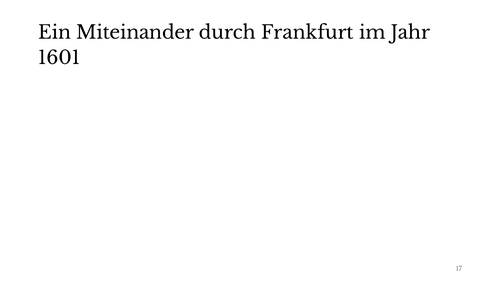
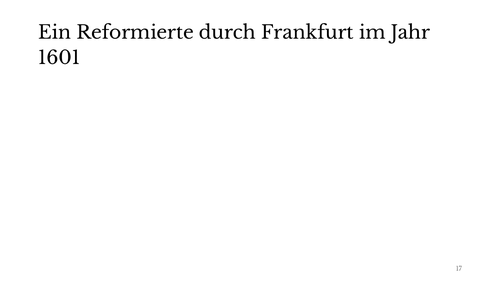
Miteinander: Miteinander -> Reformierte (135, 33)
